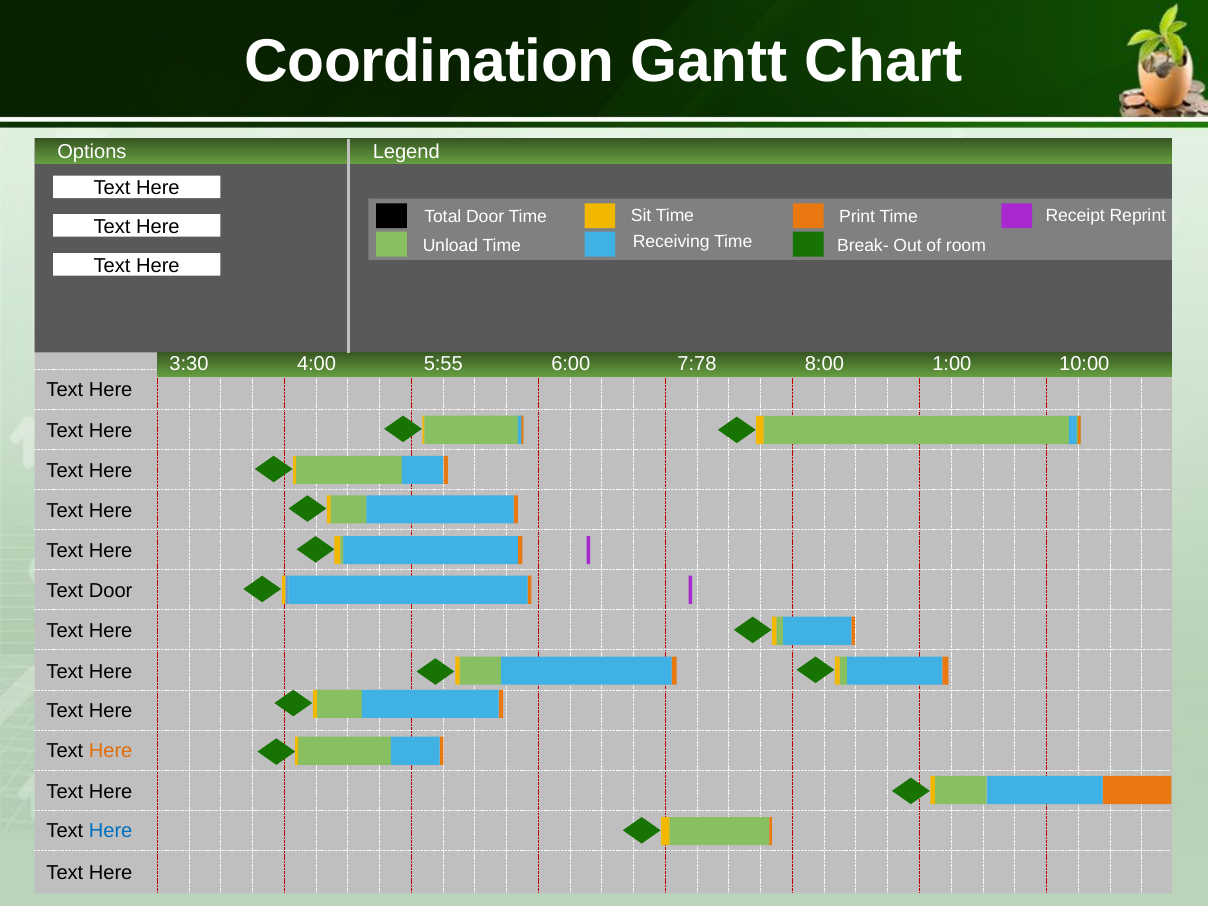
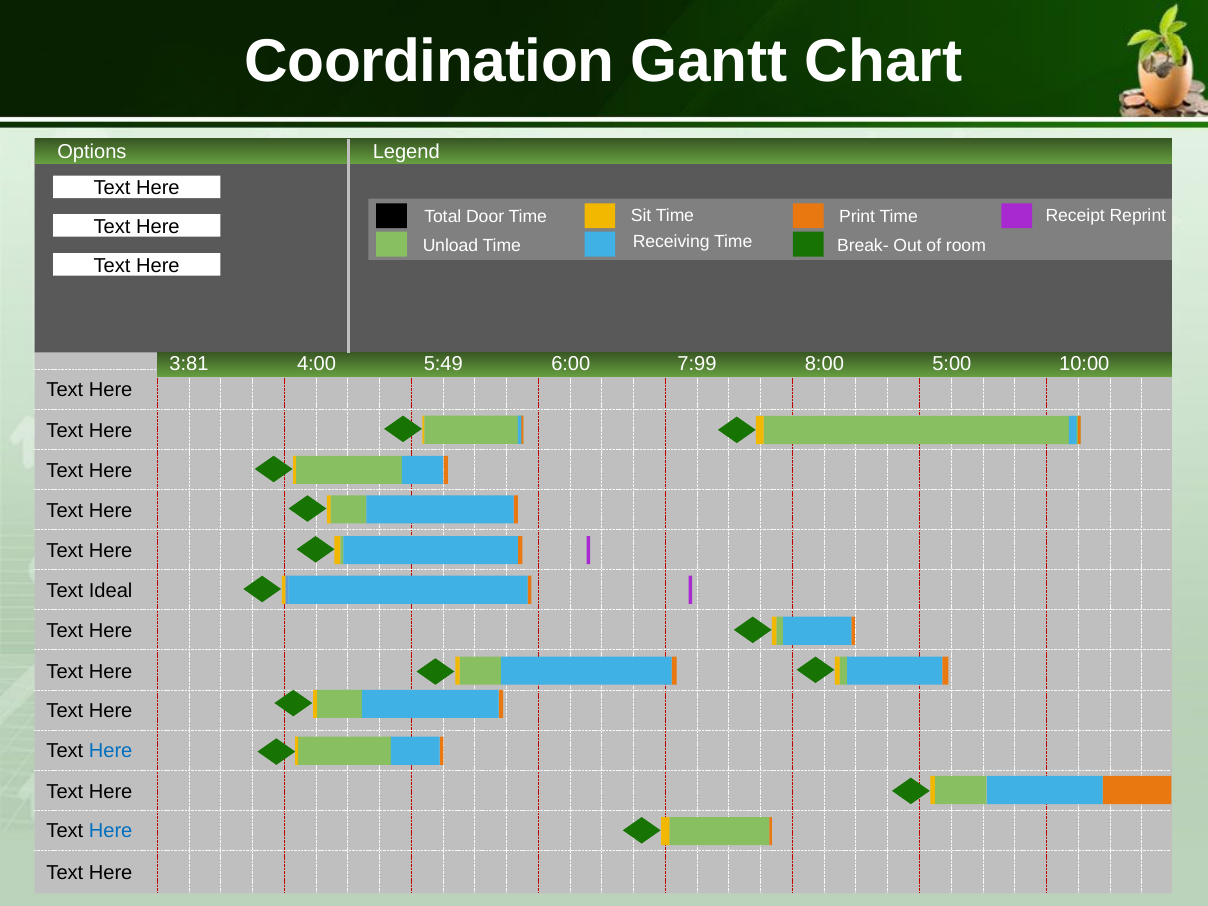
3:30: 3:30 -> 3:81 (189, 364)
5:55: 5:55 -> 5:49 (443, 364)
7:78: 7:78 -> 7:99 (697, 364)
1:00: 1:00 -> 5:00 (952, 364)
Text Door: Door -> Ideal (111, 591)
Here colour: orange -> blue (111, 751)
